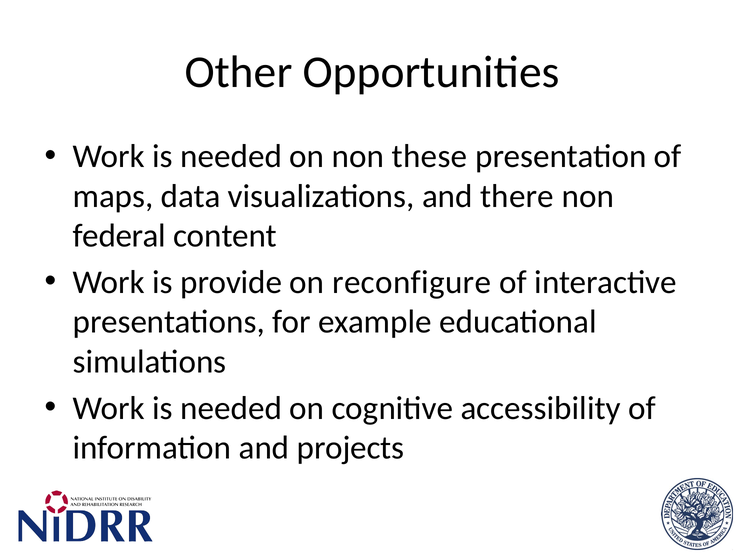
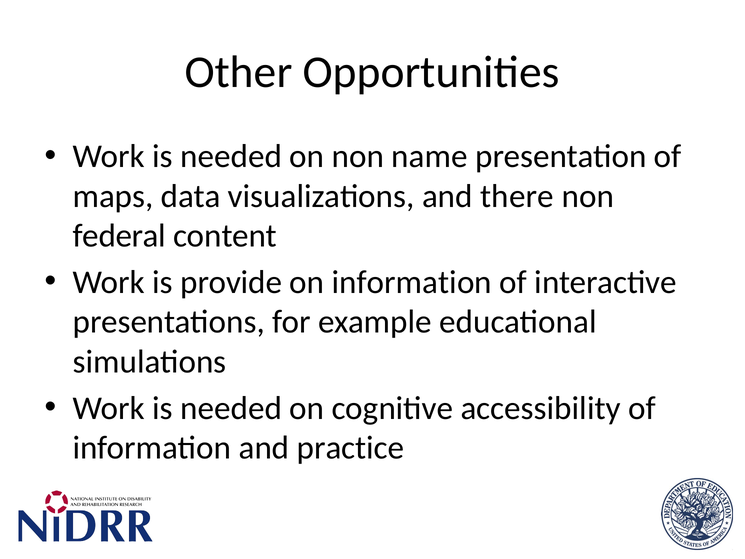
these: these -> name (430, 156)
on reconfigure: reconfigure -> information (412, 282)
projects: projects -> practice (350, 448)
